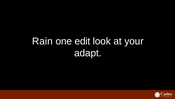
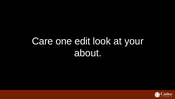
Rain: Rain -> Care (43, 41)
adapt: adapt -> about (88, 53)
